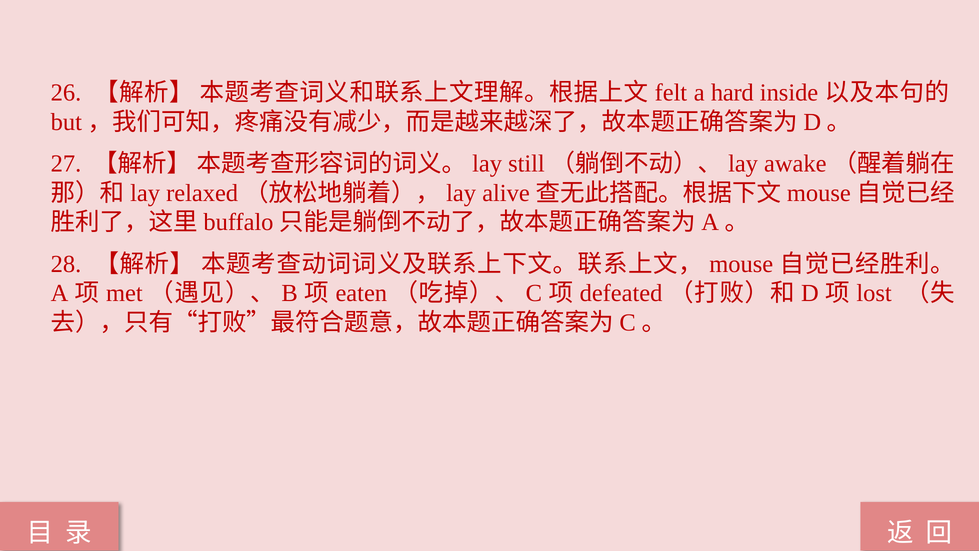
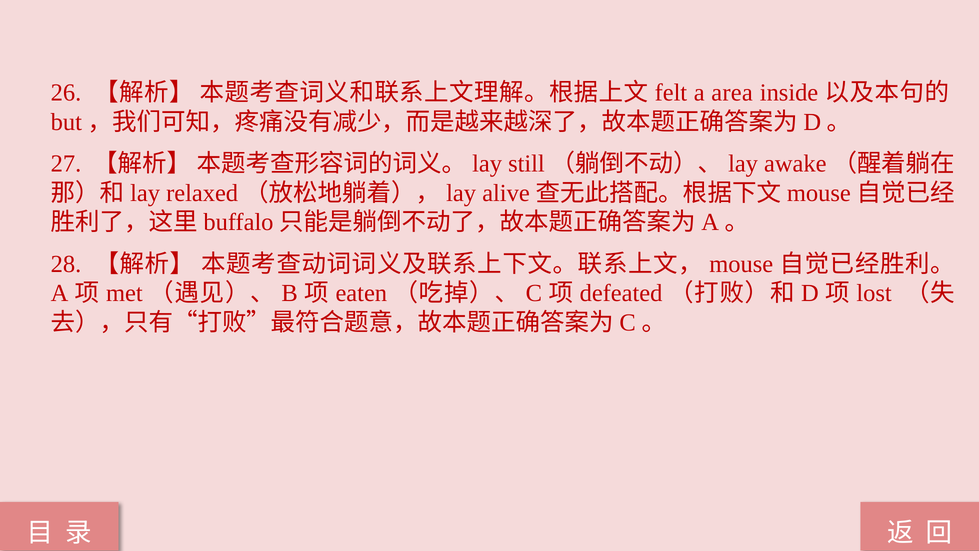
hard: hard -> area (732, 92)
